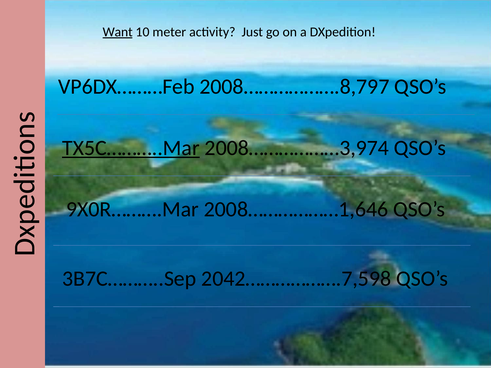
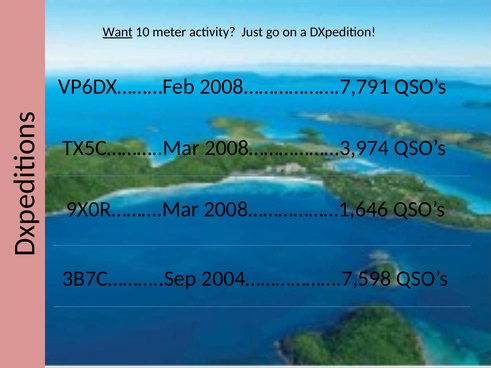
2008……………….8,797: 2008……………….8,797 -> 2008……………….7,791 (294, 87)
TX5C………..Mar underline: present -> none (131, 148)
2042……………….7,598: 2042……………….7,598 -> 2004……………….7,598 (296, 279)
